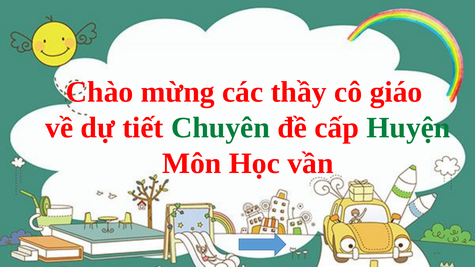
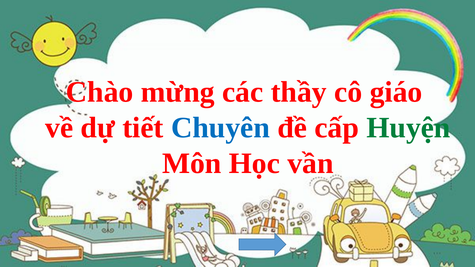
Chuyên colour: green -> blue (220, 128)
